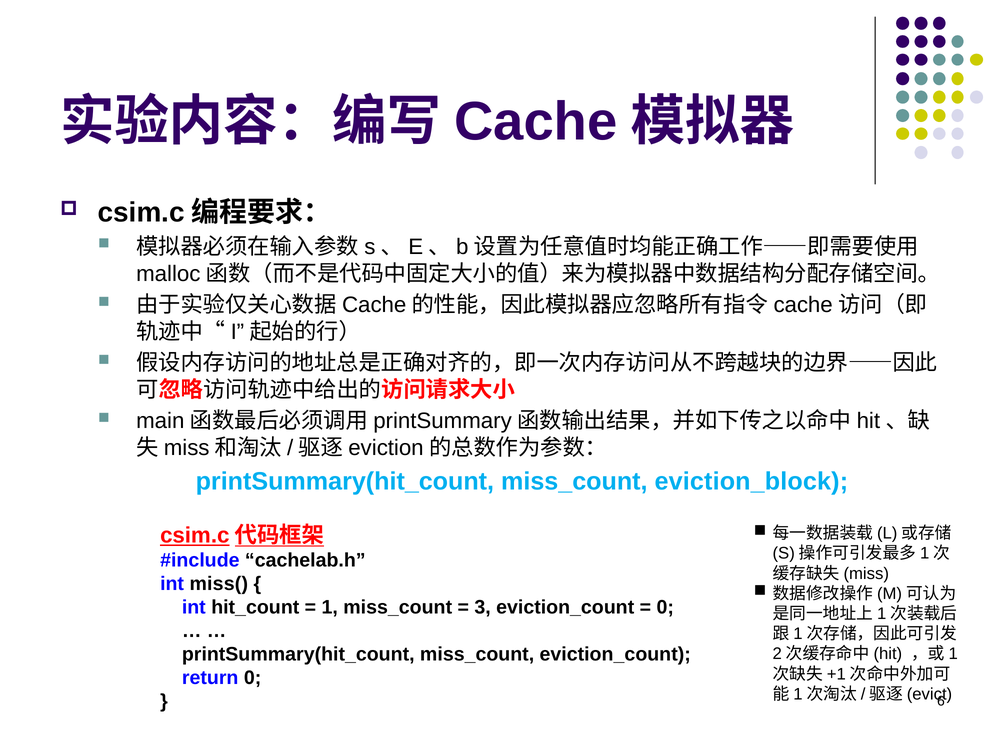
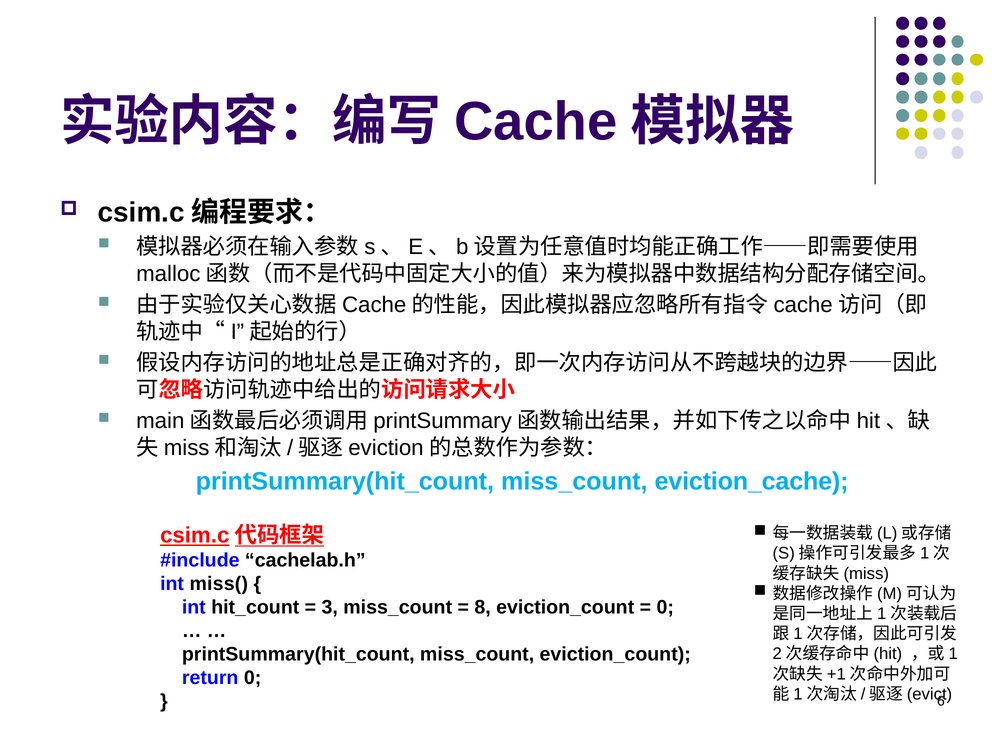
eviction_block: eviction_block -> eviction_cache (752, 481)
1: 1 -> 3 (330, 607)
3: 3 -> 8 (483, 607)
